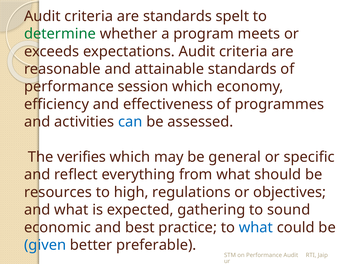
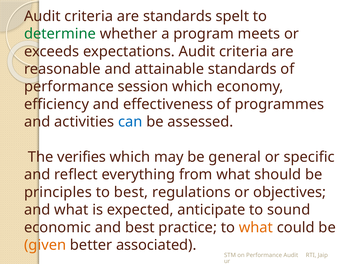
resources: resources -> principles (58, 193)
to high: high -> best (131, 193)
gathering: gathering -> anticipate (211, 210)
what colour: blue -> orange (256, 228)
given colour: blue -> orange (45, 246)
preferable: preferable -> associated (156, 246)
